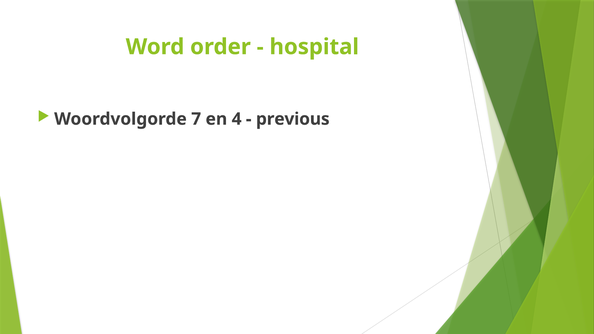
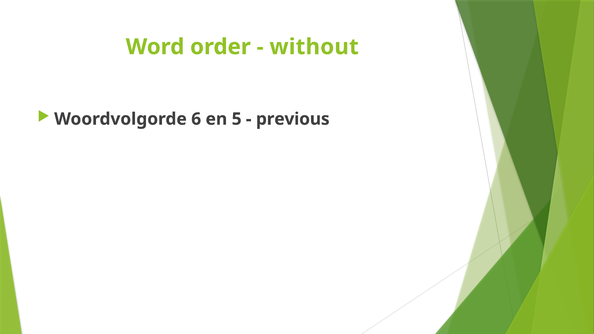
hospital: hospital -> without (314, 47)
7: 7 -> 6 (196, 119)
4: 4 -> 5 (237, 119)
